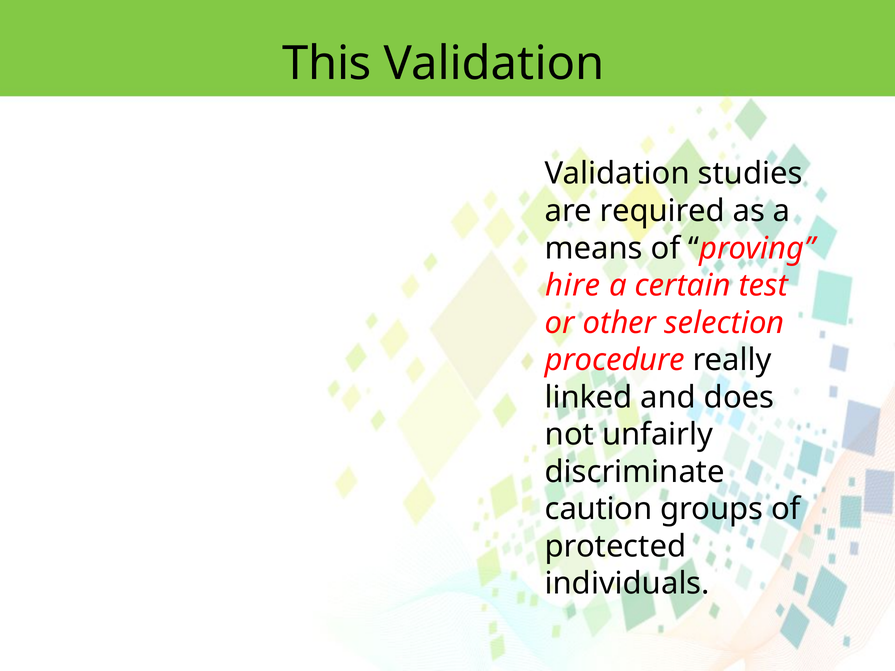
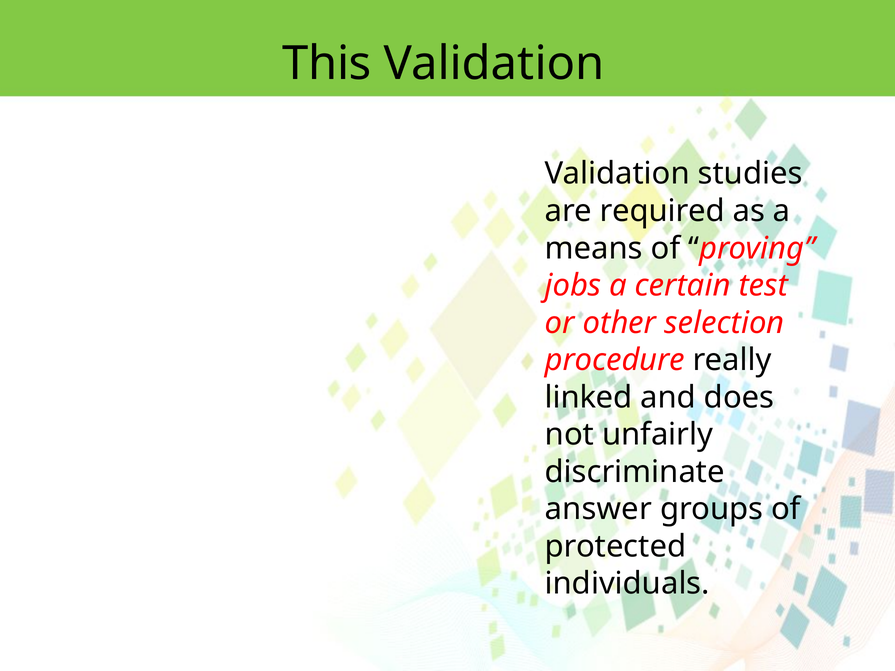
hire: hire -> jobs (573, 286)
caution: caution -> answer (598, 509)
